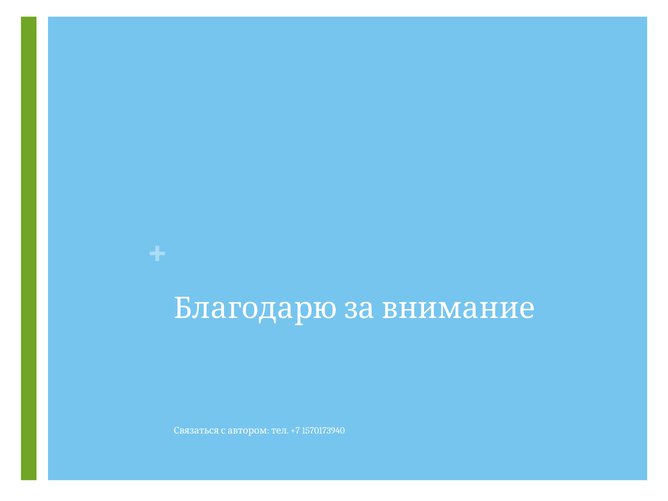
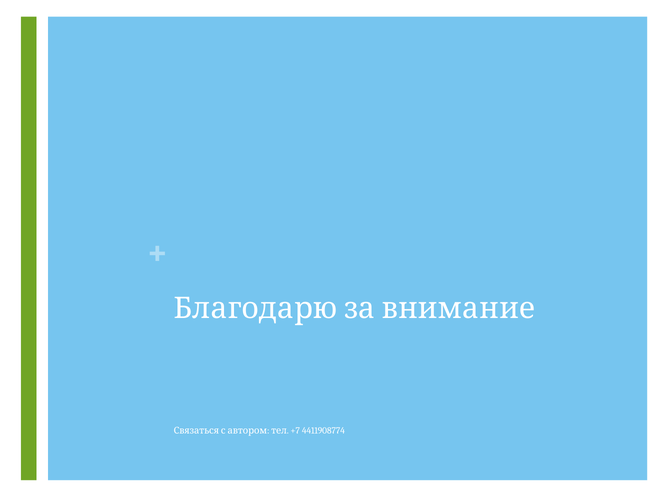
1570173940: 1570173940 -> 4411908774 (323, 430)
